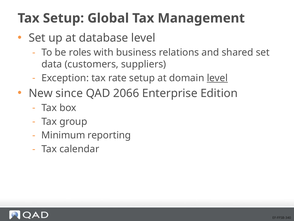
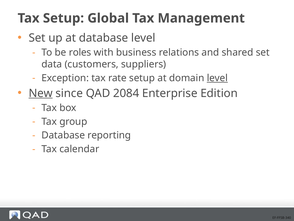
New underline: none -> present (41, 93)
2066: 2066 -> 2084 (126, 93)
Minimum: Minimum -> Database (63, 135)
